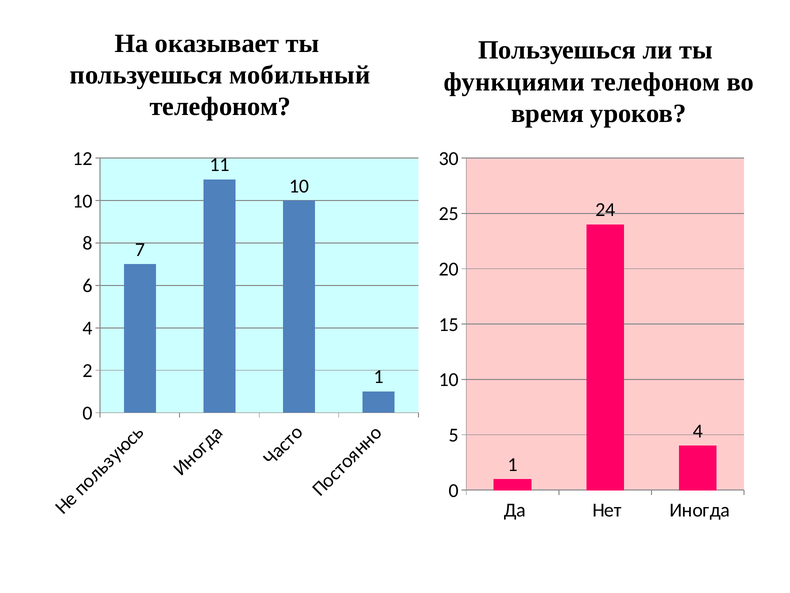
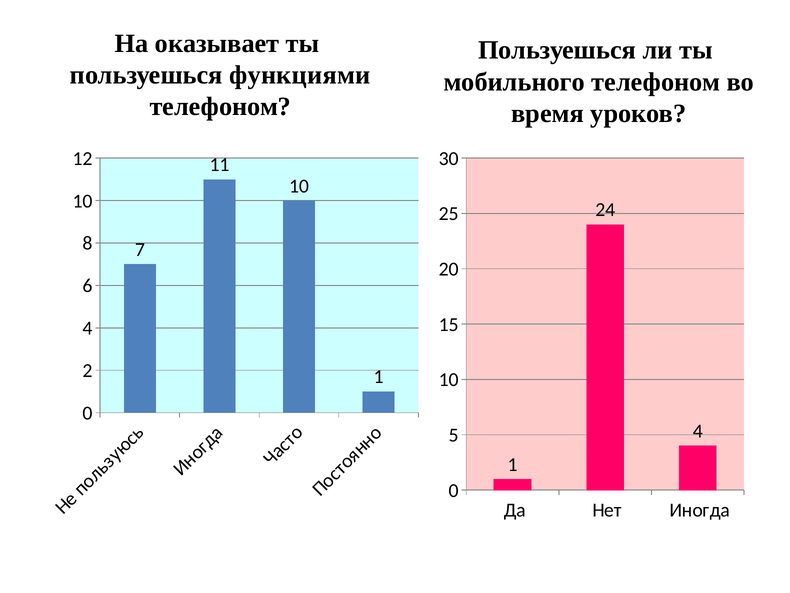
мобильный: мобильный -> функциями (300, 75)
функциями: функциями -> мобильного (514, 82)
